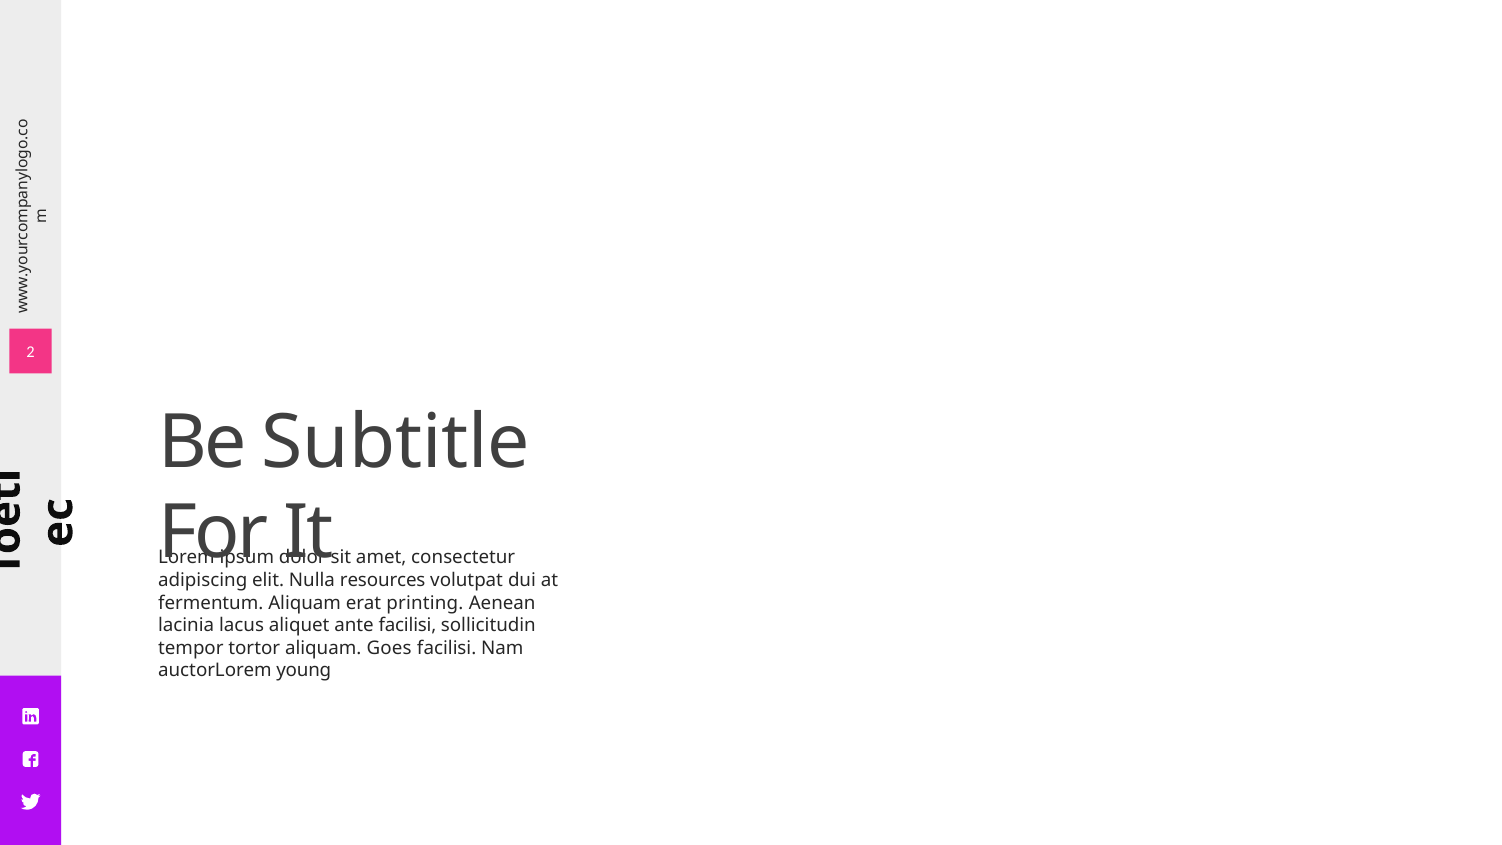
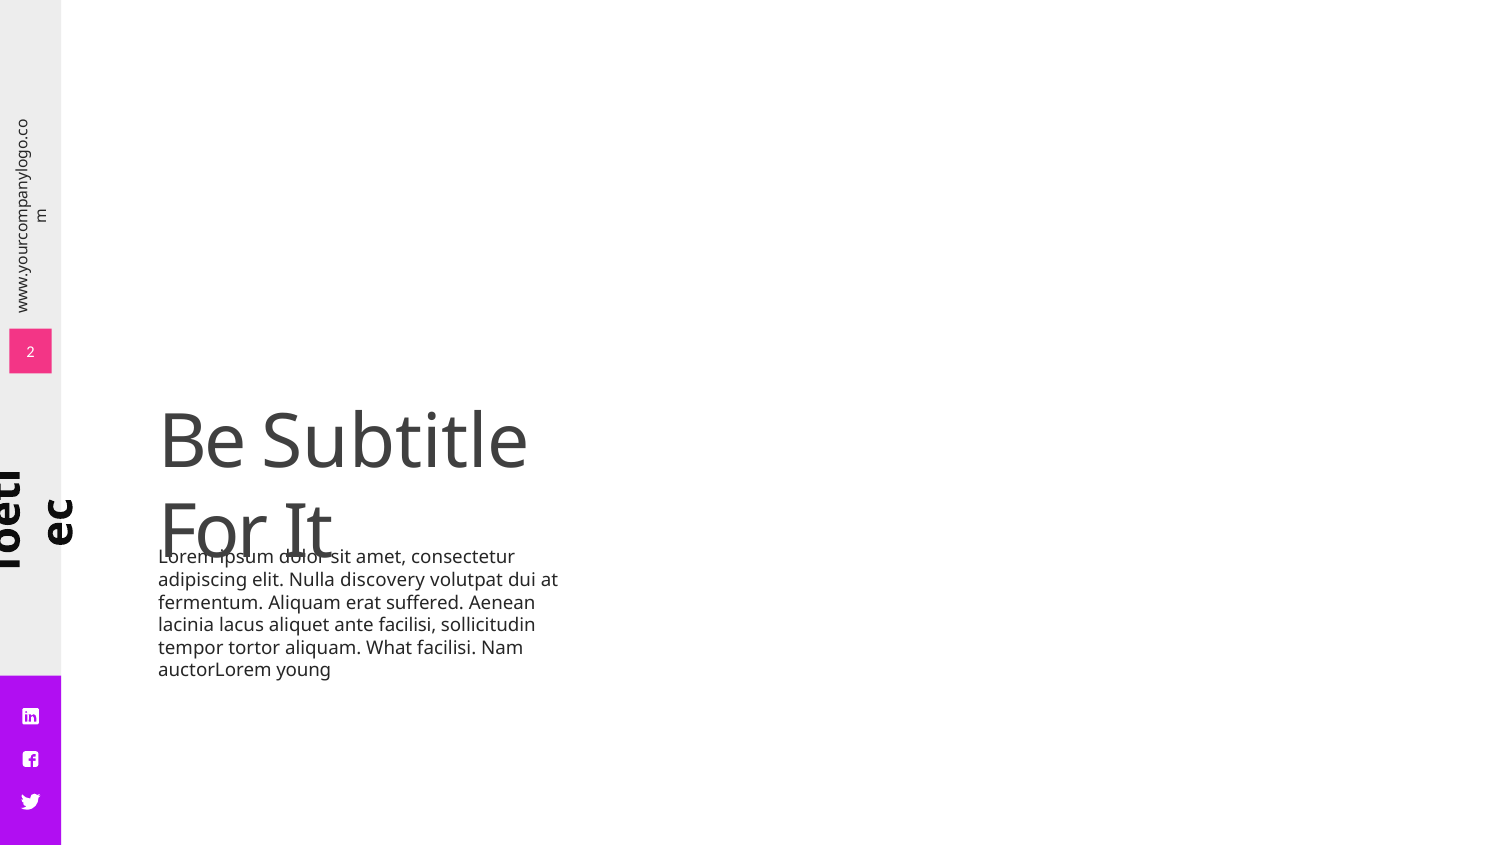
resources: resources -> discovery (383, 580)
printing: printing -> suffered (425, 603)
Goes: Goes -> What (389, 648)
